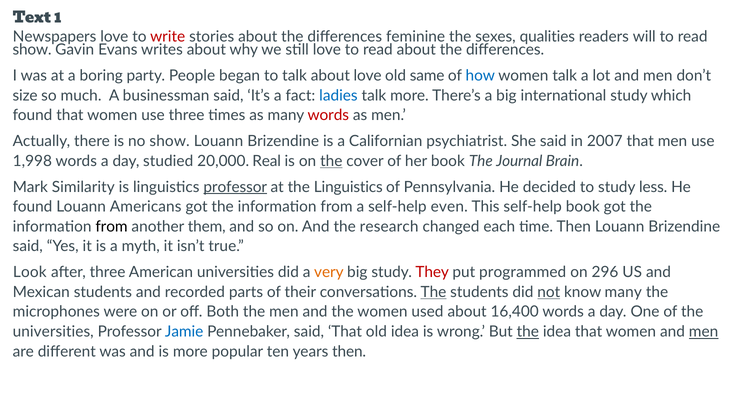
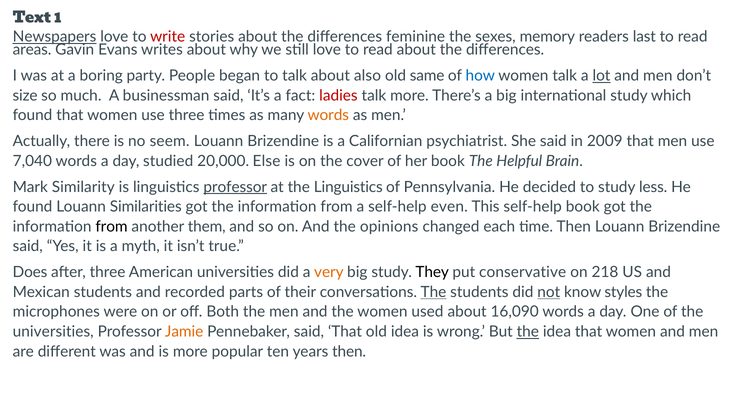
Newspapers underline: none -> present (55, 37)
qualities: qualities -> memory (547, 37)
will: will -> last (644, 37)
show: show -> areas (32, 50)
about love: love -> also (367, 76)
lot underline: none -> present (602, 76)
ladies colour: blue -> red (338, 96)
words colour: red -> orange (328, 115)
no show: show -> seem (170, 141)
2007: 2007 -> 2009 (605, 141)
1,998: 1,998 -> 7,040 (32, 161)
Real: Real -> Else (267, 161)
the underline: present -> none (331, 161)
Journal: Journal -> Helpful (519, 161)
Americans: Americans -> Similarities (146, 207)
research: research -> opinions (389, 226)
Look: Look -> Does (30, 272)
They colour: red -> black (432, 272)
programmed: programmed -> conservative (523, 272)
296: 296 -> 218 (605, 272)
know many: many -> styles (623, 292)
16,400: 16,400 -> 16,090 (515, 312)
Jamie colour: blue -> orange (184, 331)
men underline: present -> none (704, 331)
